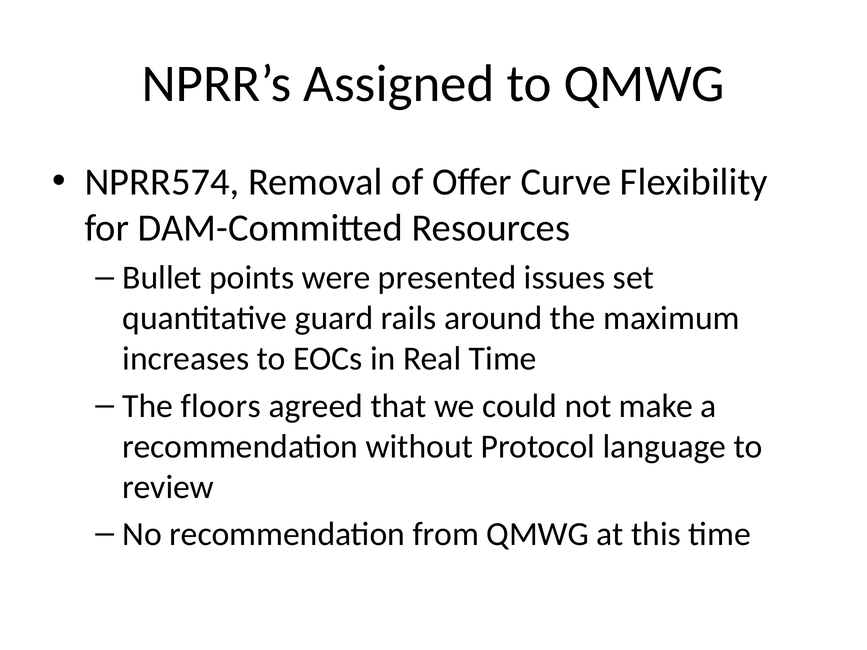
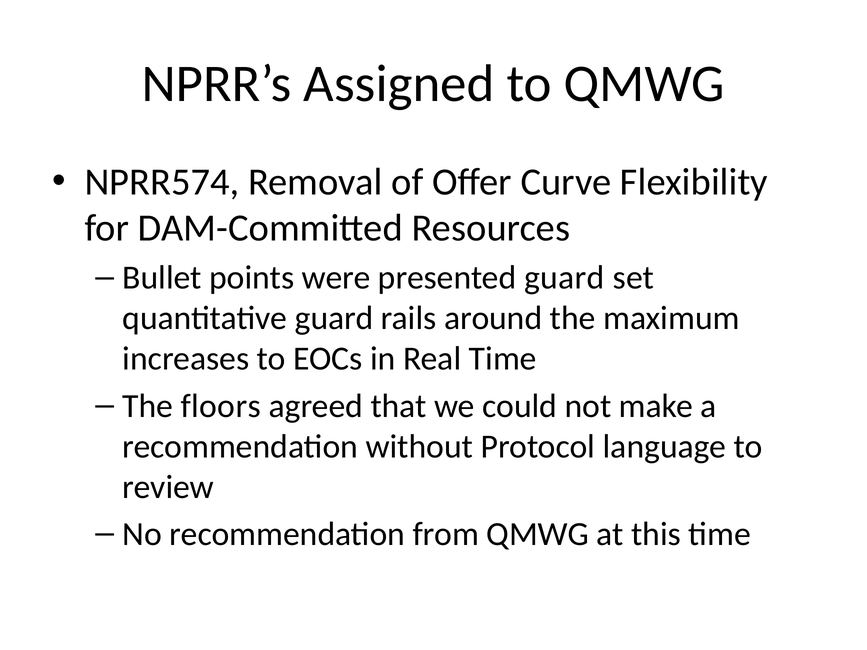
presented issues: issues -> guard (564, 278)
